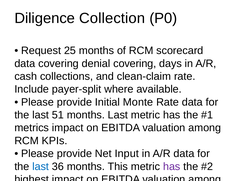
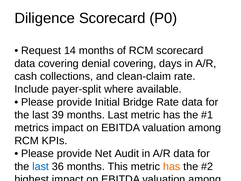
Diligence Collection: Collection -> Scorecard (112, 18)
25: 25 -> 14 (70, 51)
Monte: Monte -> Bridge (138, 102)
51: 51 -> 39 (58, 115)
Input: Input -> Audit (127, 153)
has colour: purple -> orange (172, 166)
